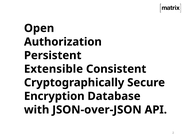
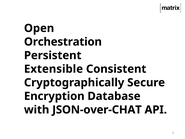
Authorization: Authorization -> Orchestration (63, 42)
JSON-over-JSON: JSON-over-JSON -> JSON-over-CHAT (97, 110)
